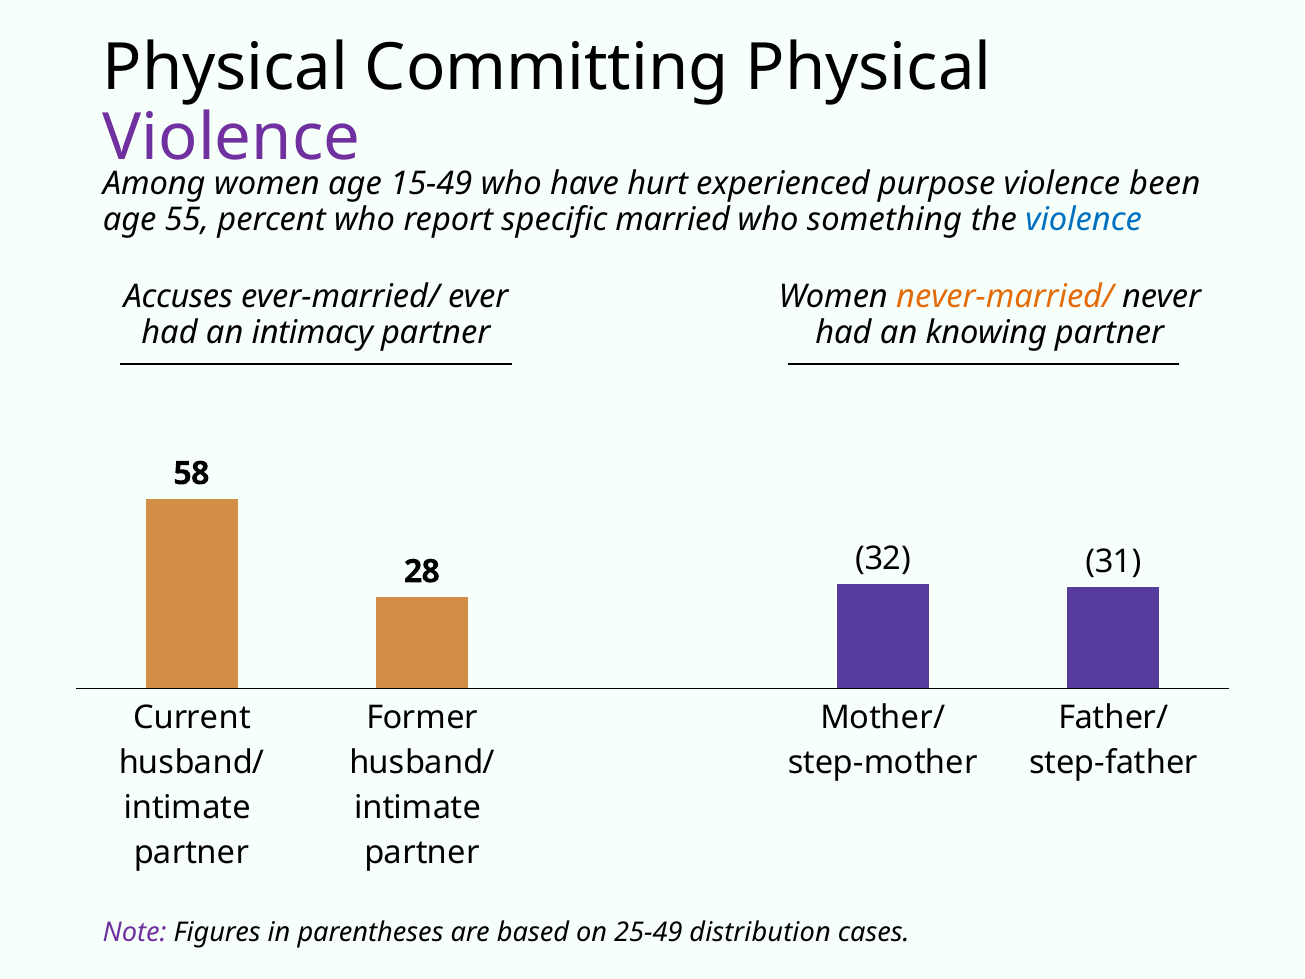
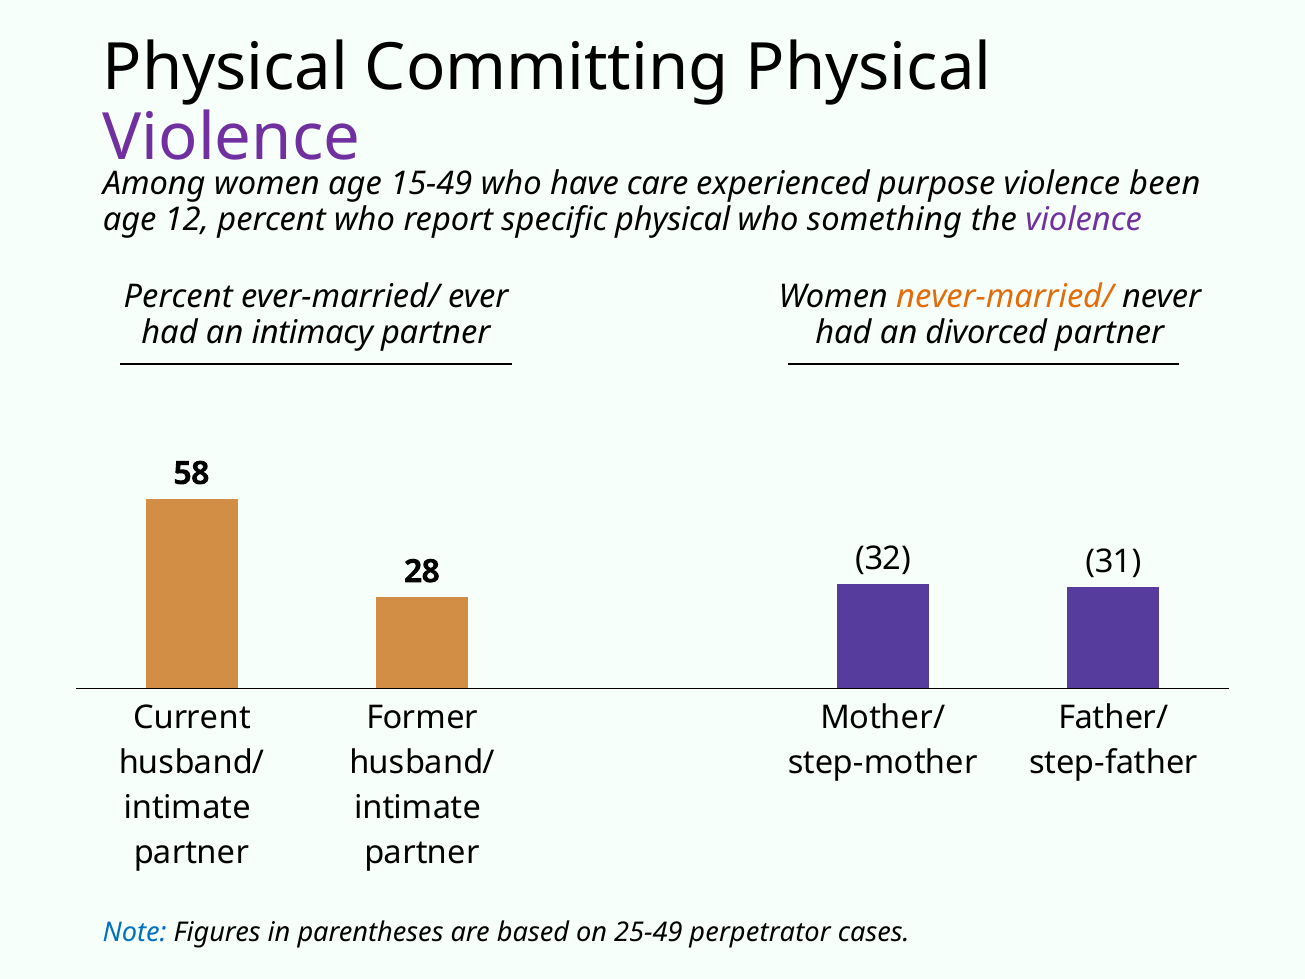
hurt: hurt -> care (658, 184)
55: 55 -> 12 (187, 219)
specific married: married -> physical (673, 219)
violence colour: blue -> purple (1084, 219)
Accuses: Accuses -> Percent (178, 297)
knowing: knowing -> divorced (986, 332)
Note colour: purple -> blue (135, 933)
distribution: distribution -> perpetrator (760, 933)
